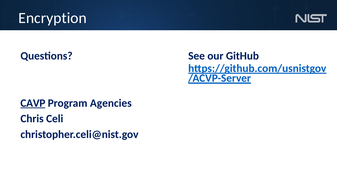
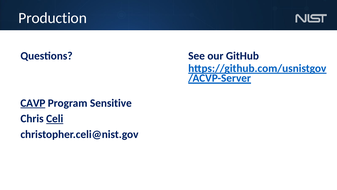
Encryption: Encryption -> Production (53, 18)
Agencies: Agencies -> Sensitive (111, 103)
Celi underline: none -> present (55, 118)
